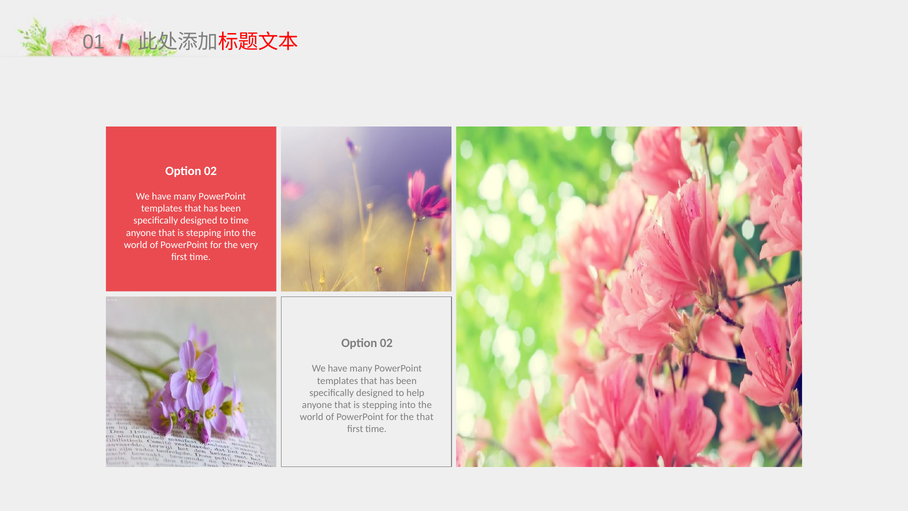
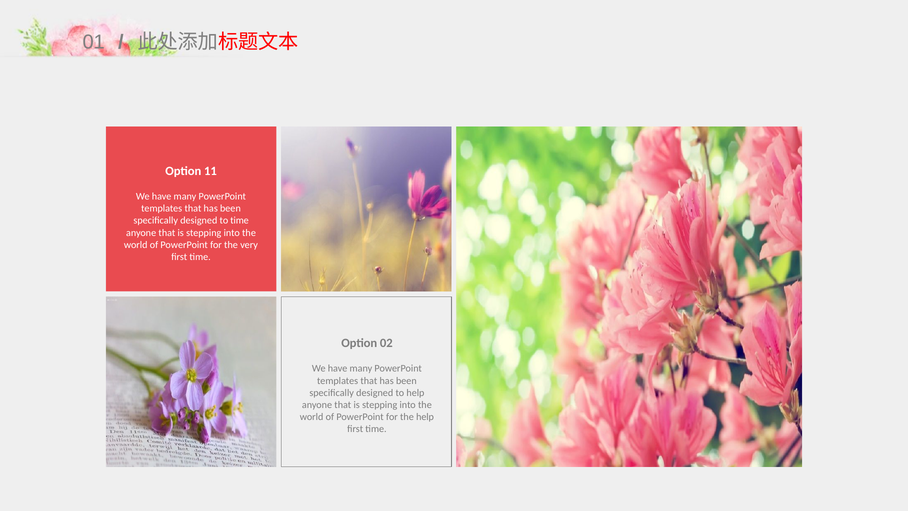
02: 02 -> 11 (210, 171)
the that: that -> help (425, 417)
